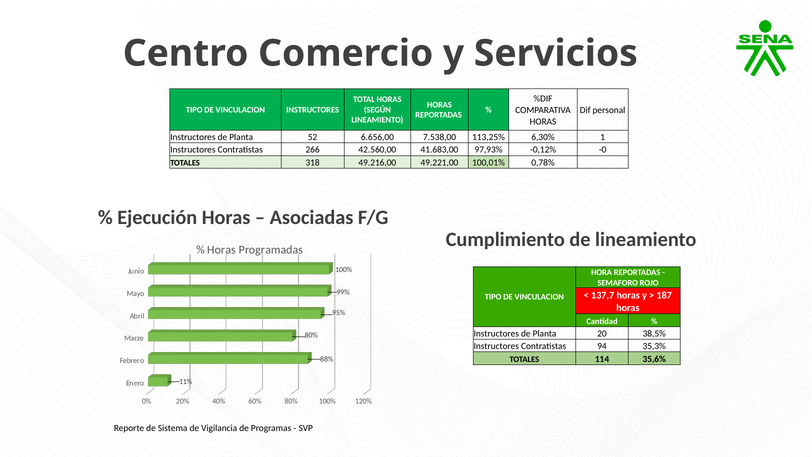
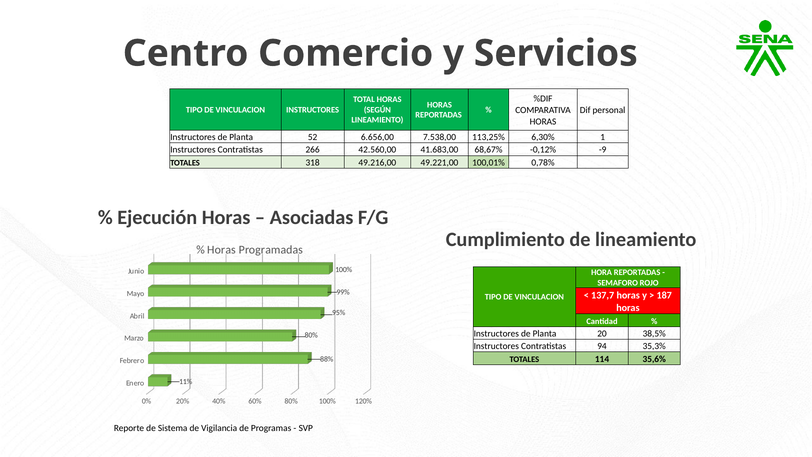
97,93%: 97,93% -> 68,67% (488, 150)
-0: -0 -> -9 (603, 150)
